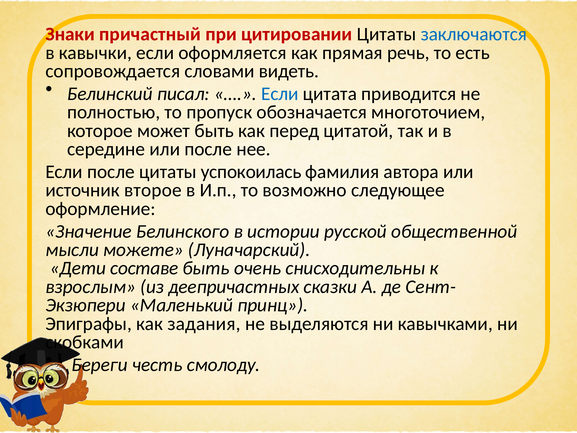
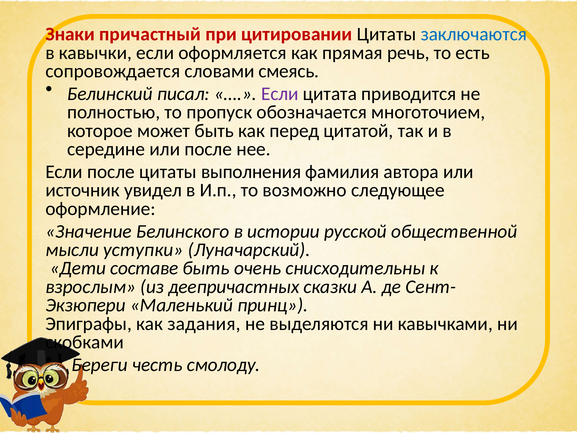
видеть: видеть -> смеясь (289, 71)
Если colour: blue -> purple (280, 94)
успокоилась: успокоилась -> выполнения (251, 172)
второе: второе -> увидел (153, 190)
можете: можете -> уступки (143, 250)
